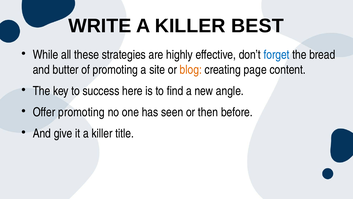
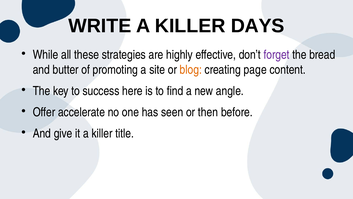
BEST: BEST -> DAYS (258, 26)
forget colour: blue -> purple (277, 55)
Offer promoting: promoting -> accelerate (81, 112)
